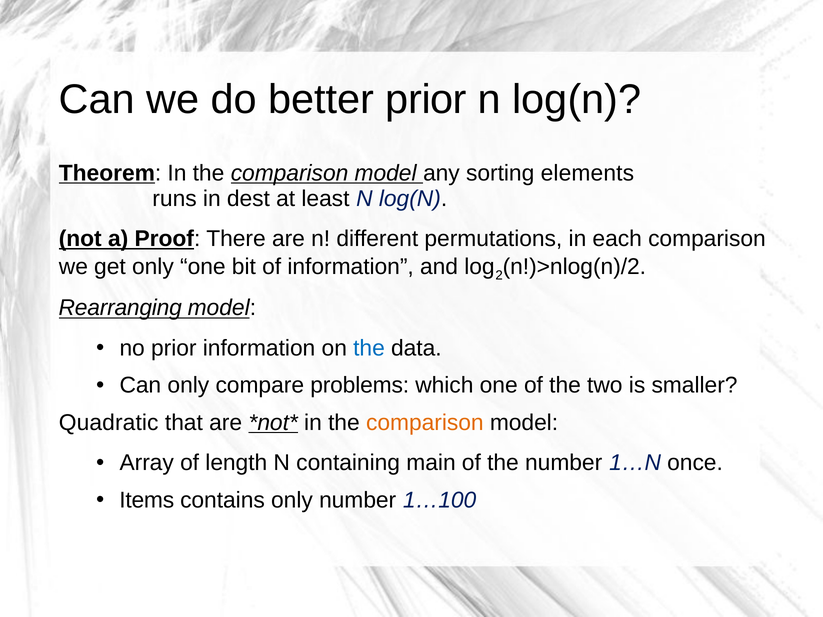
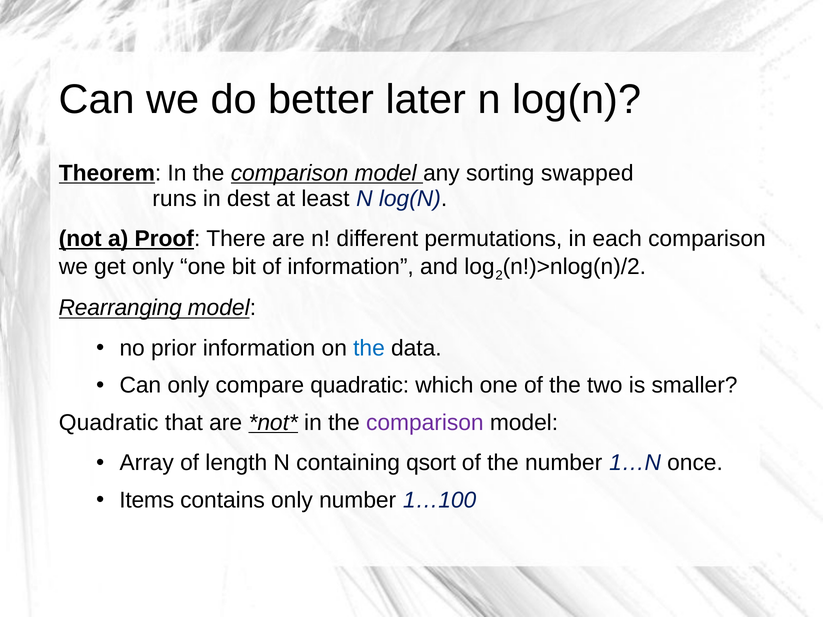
better prior: prior -> later (426, 99)
elements: elements -> swapped (587, 173)
compare problems: problems -> quadratic (360, 385)
comparison colour: orange -> purple (425, 423)
main: main -> qsort (431, 463)
